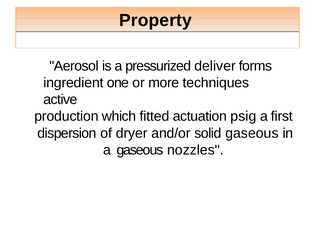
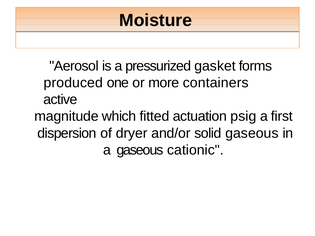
Property: Property -> Moisture (156, 20)
deliver: deliver -> gasket (215, 66)
ingredient: ingredient -> produced (73, 83)
techniques: techniques -> containers (216, 83)
production: production -> magnitude (66, 116)
nozzles: nozzles -> cationic (195, 150)
